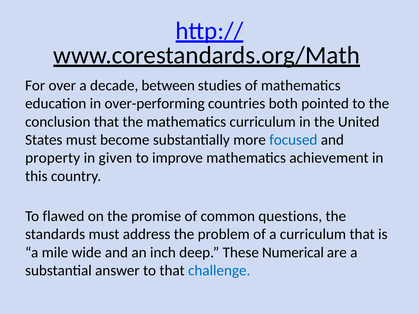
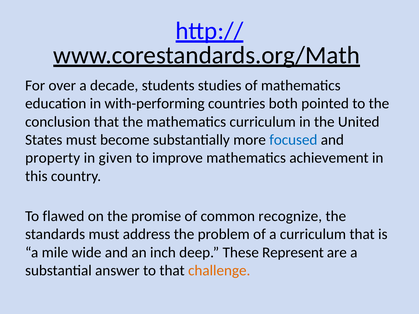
between: between -> students (168, 86)
over-performing: over-performing -> with-performing (155, 104)
questions: questions -> recognize (290, 216)
Numerical: Numerical -> Represent (293, 253)
challenge colour: blue -> orange (219, 271)
